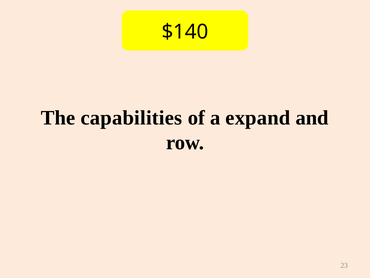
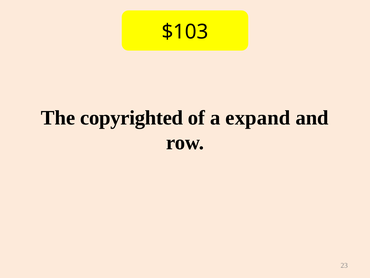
$140: $140 -> $103 (185, 32)
capabilities: capabilities -> copyrighted (132, 118)
